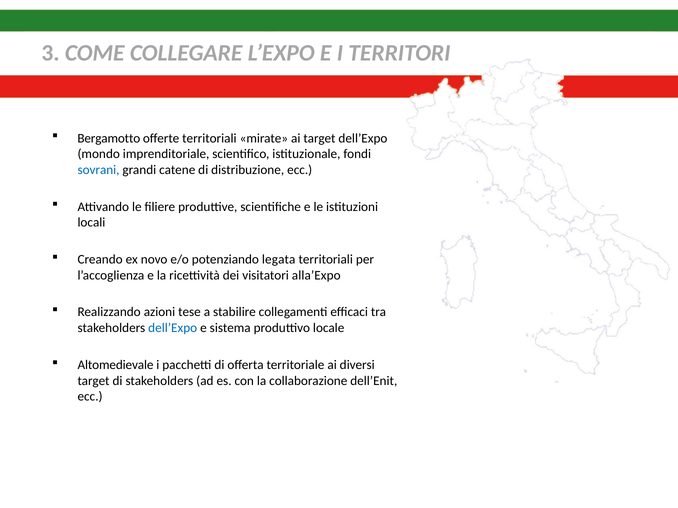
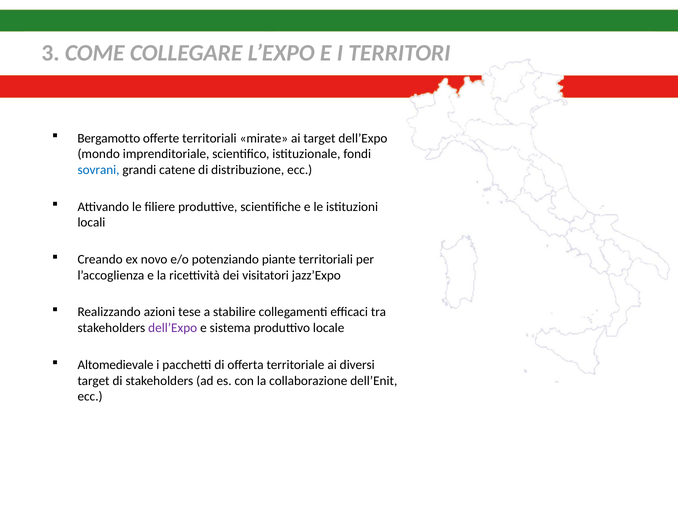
legata: legata -> piante (279, 260)
alla’Expo: alla’Expo -> jazz’Expo (316, 275)
dell’Expo colour: blue -> purple (173, 328)
